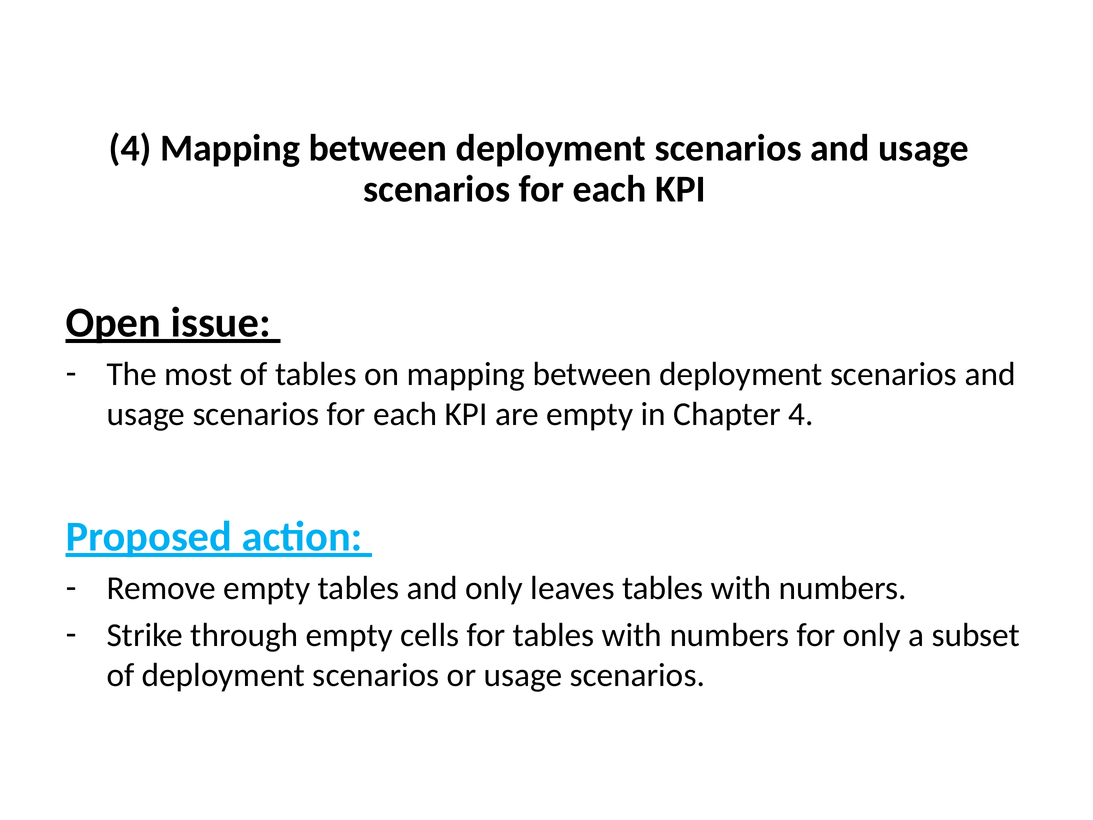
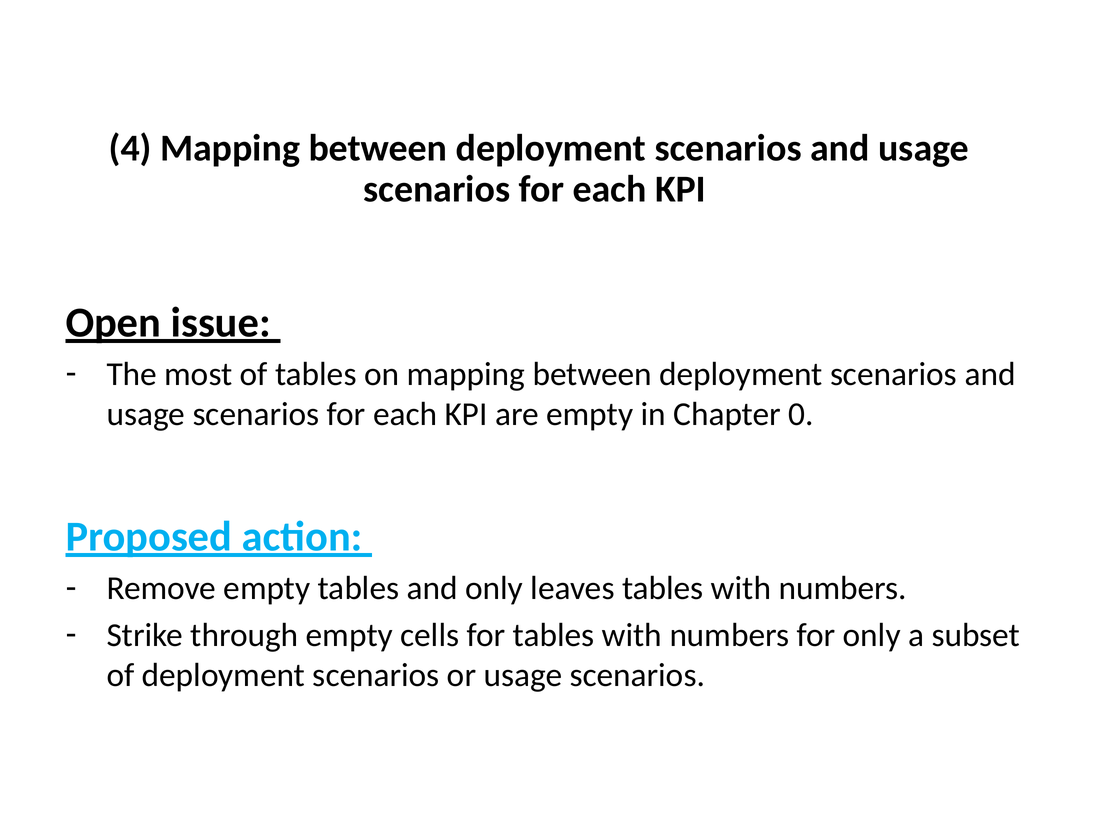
Chapter 4: 4 -> 0 (801, 414)
